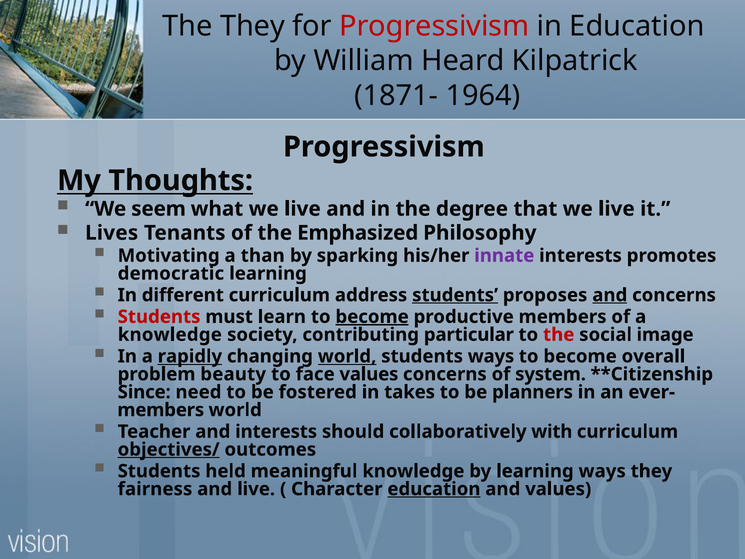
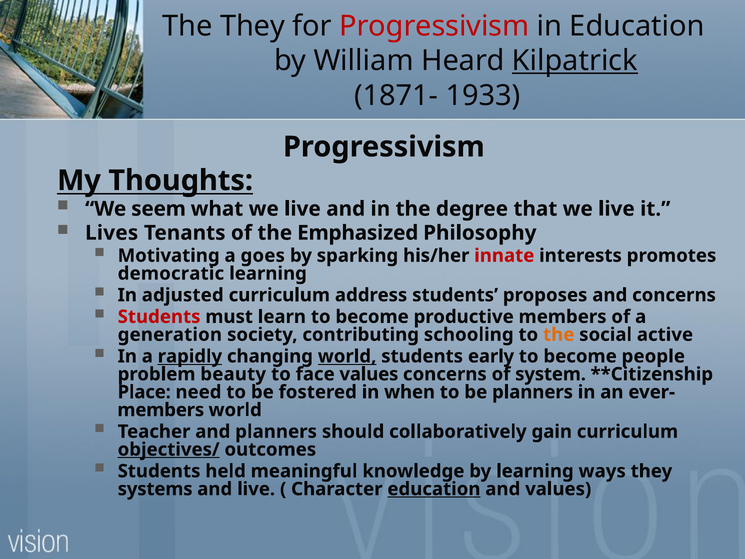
Kilpatrick underline: none -> present (575, 61)
1964: 1964 -> 1933 (483, 96)
than: than -> goes (263, 256)
innate colour: purple -> red (504, 256)
different: different -> adjusted (183, 295)
students underline: present -> none (455, 295)
and underline: present -> none (610, 295)
become underline: present -> none (372, 317)
knowledge: knowledge -> generation (170, 335)
particular: particular -> schooling (469, 335)
the colour: red -> orange (559, 335)
image: image -> active (665, 335)
students ways: ways -> early (491, 356)
overall: overall -> people (653, 356)
Since: Since -> Place (144, 392)
takes: takes -> when (410, 392)
and interests: interests -> planners (276, 431)
with: with -> gain (552, 431)
fairness: fairness -> systems (155, 489)
